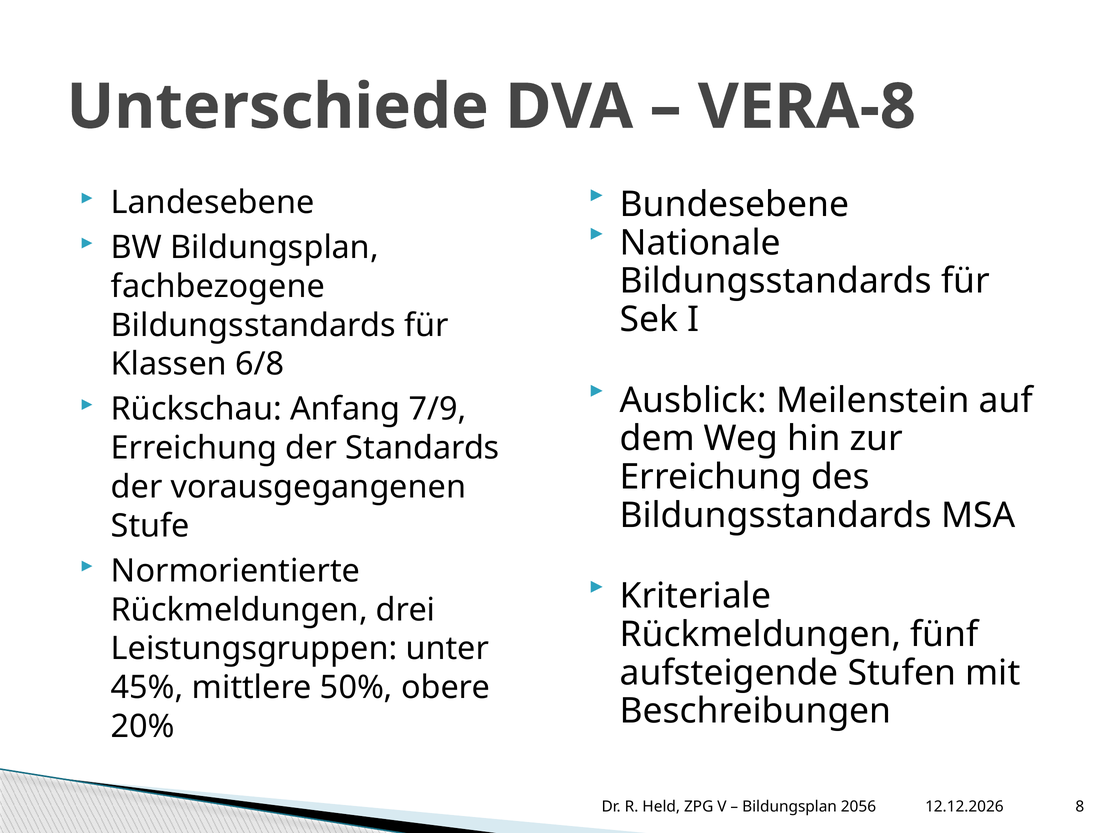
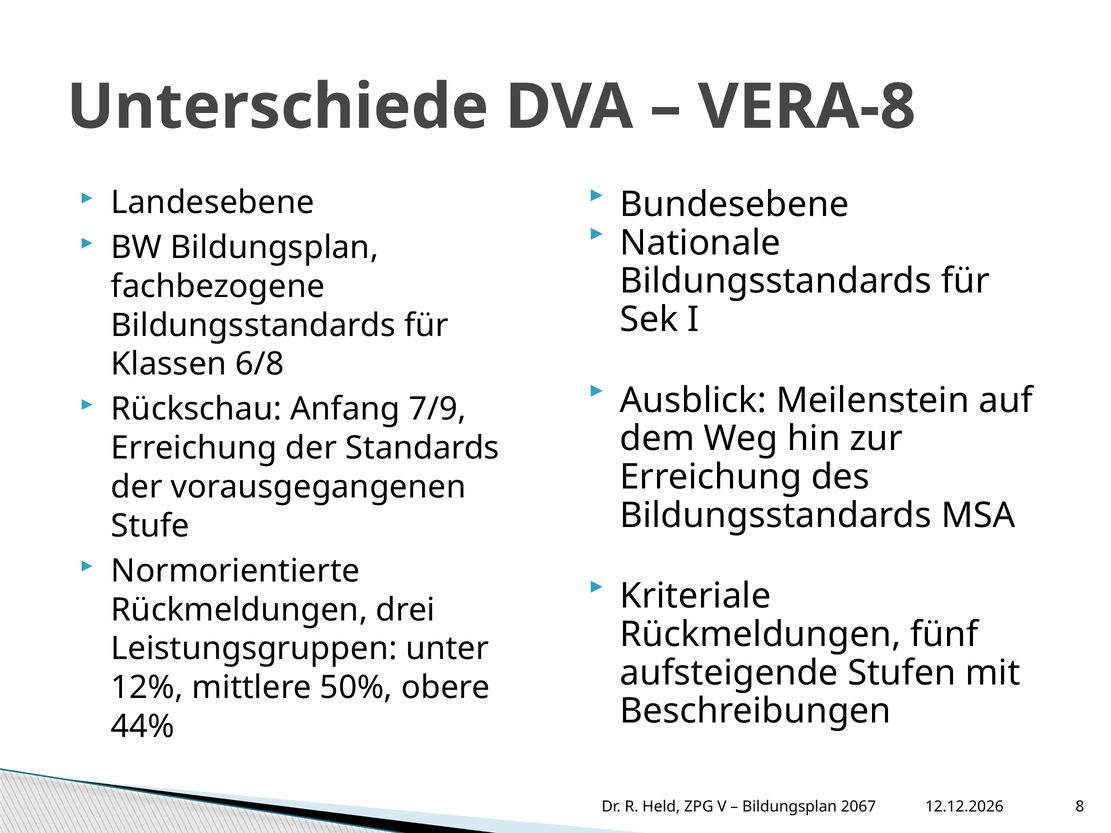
45%: 45% -> 12% (147, 688)
20%: 20% -> 44% (143, 727)
2056: 2056 -> 2067 (858, 807)
